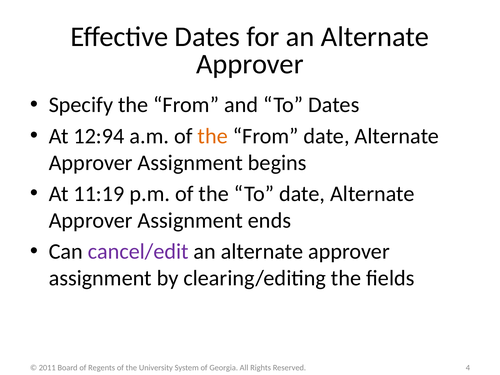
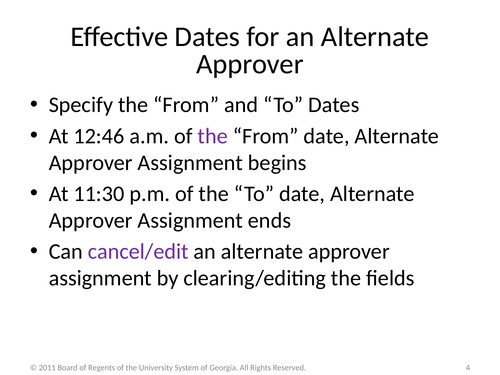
12:94: 12:94 -> 12:46 (99, 136)
the colour: orange -> purple (213, 136)
11:19: 11:19 -> 11:30 (99, 194)
